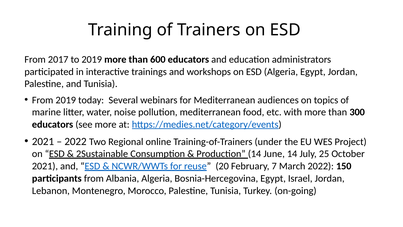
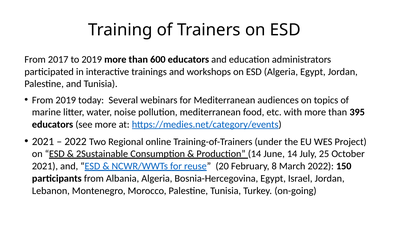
300: 300 -> 395 (357, 112)
7: 7 -> 8 (274, 166)
